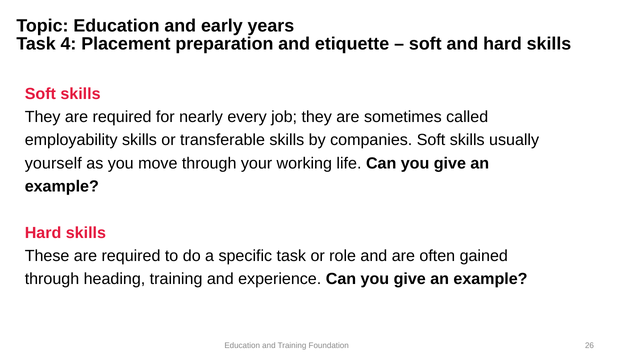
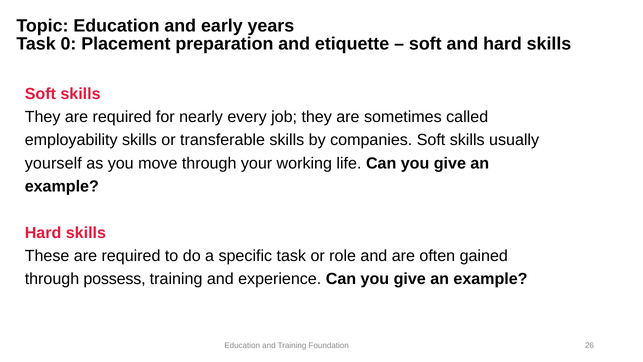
4: 4 -> 0 (69, 44)
heading: heading -> possess (115, 279)
